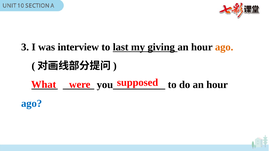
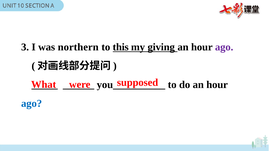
interview: interview -> northern (78, 47)
last: last -> this (121, 47)
ago colour: orange -> purple (224, 47)
